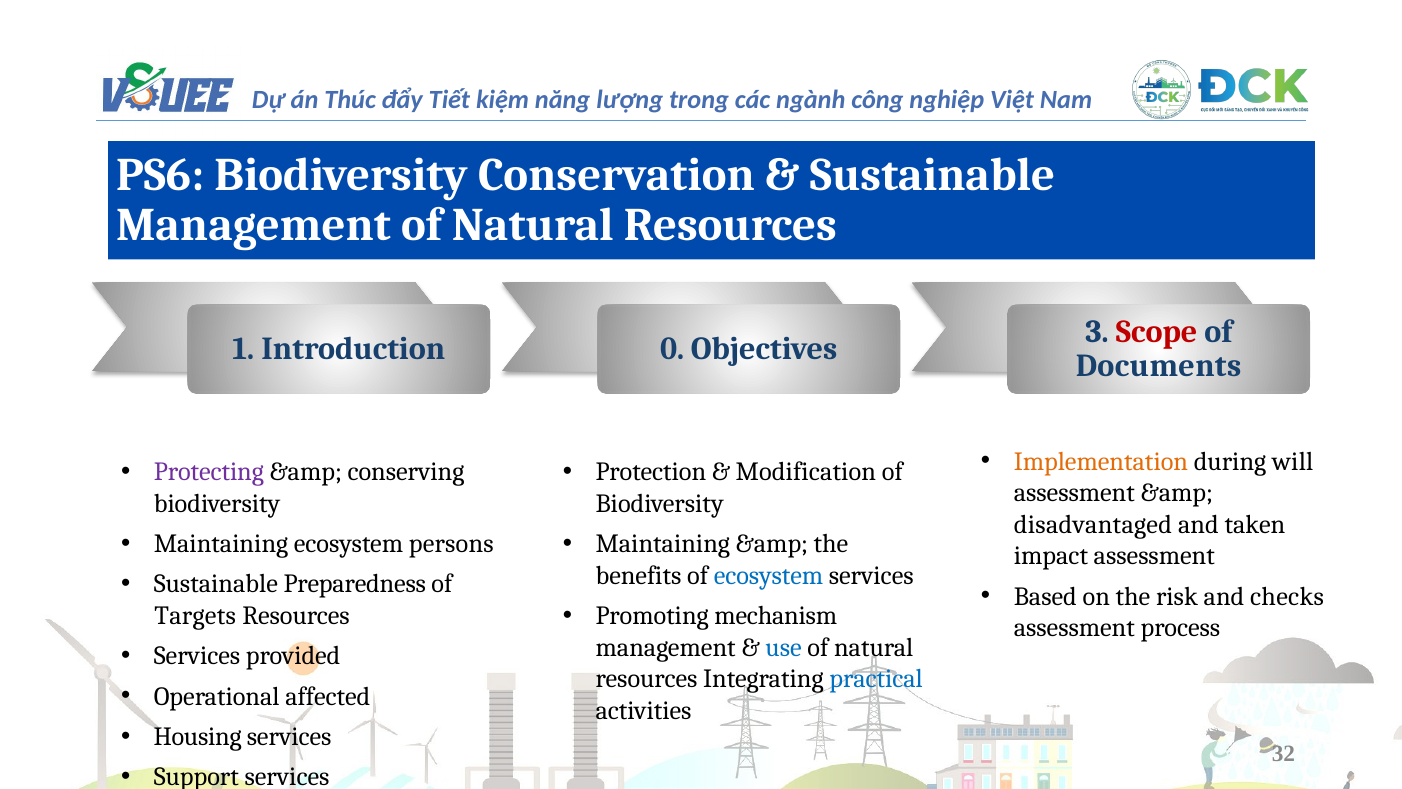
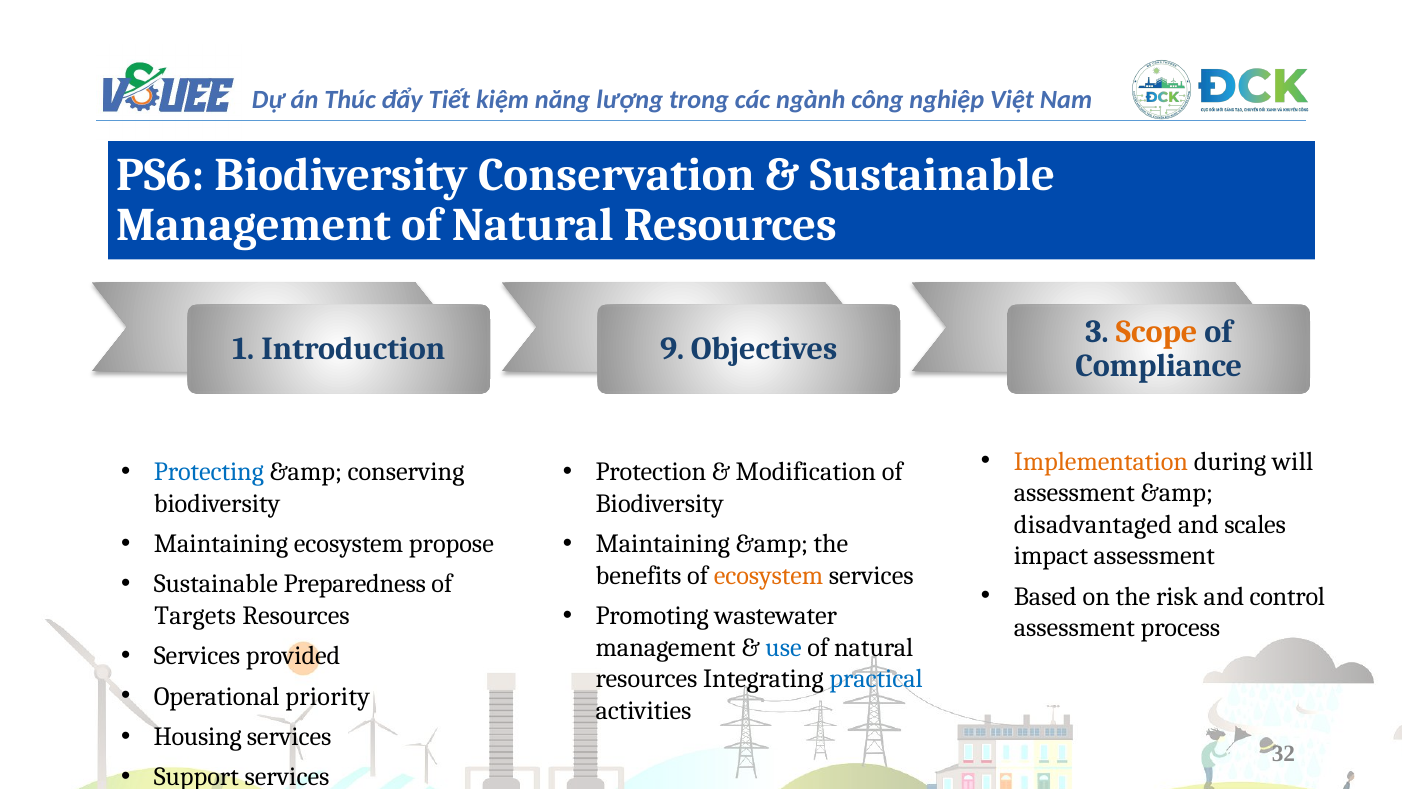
Scope colour: red -> orange (1157, 331)
0: 0 -> 9 (672, 349)
Documents: Documents -> Compliance (1159, 366)
Protecting colour: purple -> blue (209, 472)
taken: taken -> scales (1255, 524)
persons: persons -> propose (451, 544)
ecosystem colour: blue -> orange (769, 575)
checks: checks -> control (1287, 596)
mechanism: mechanism -> wastewater (776, 615)
affected: affected -> priority (328, 696)
